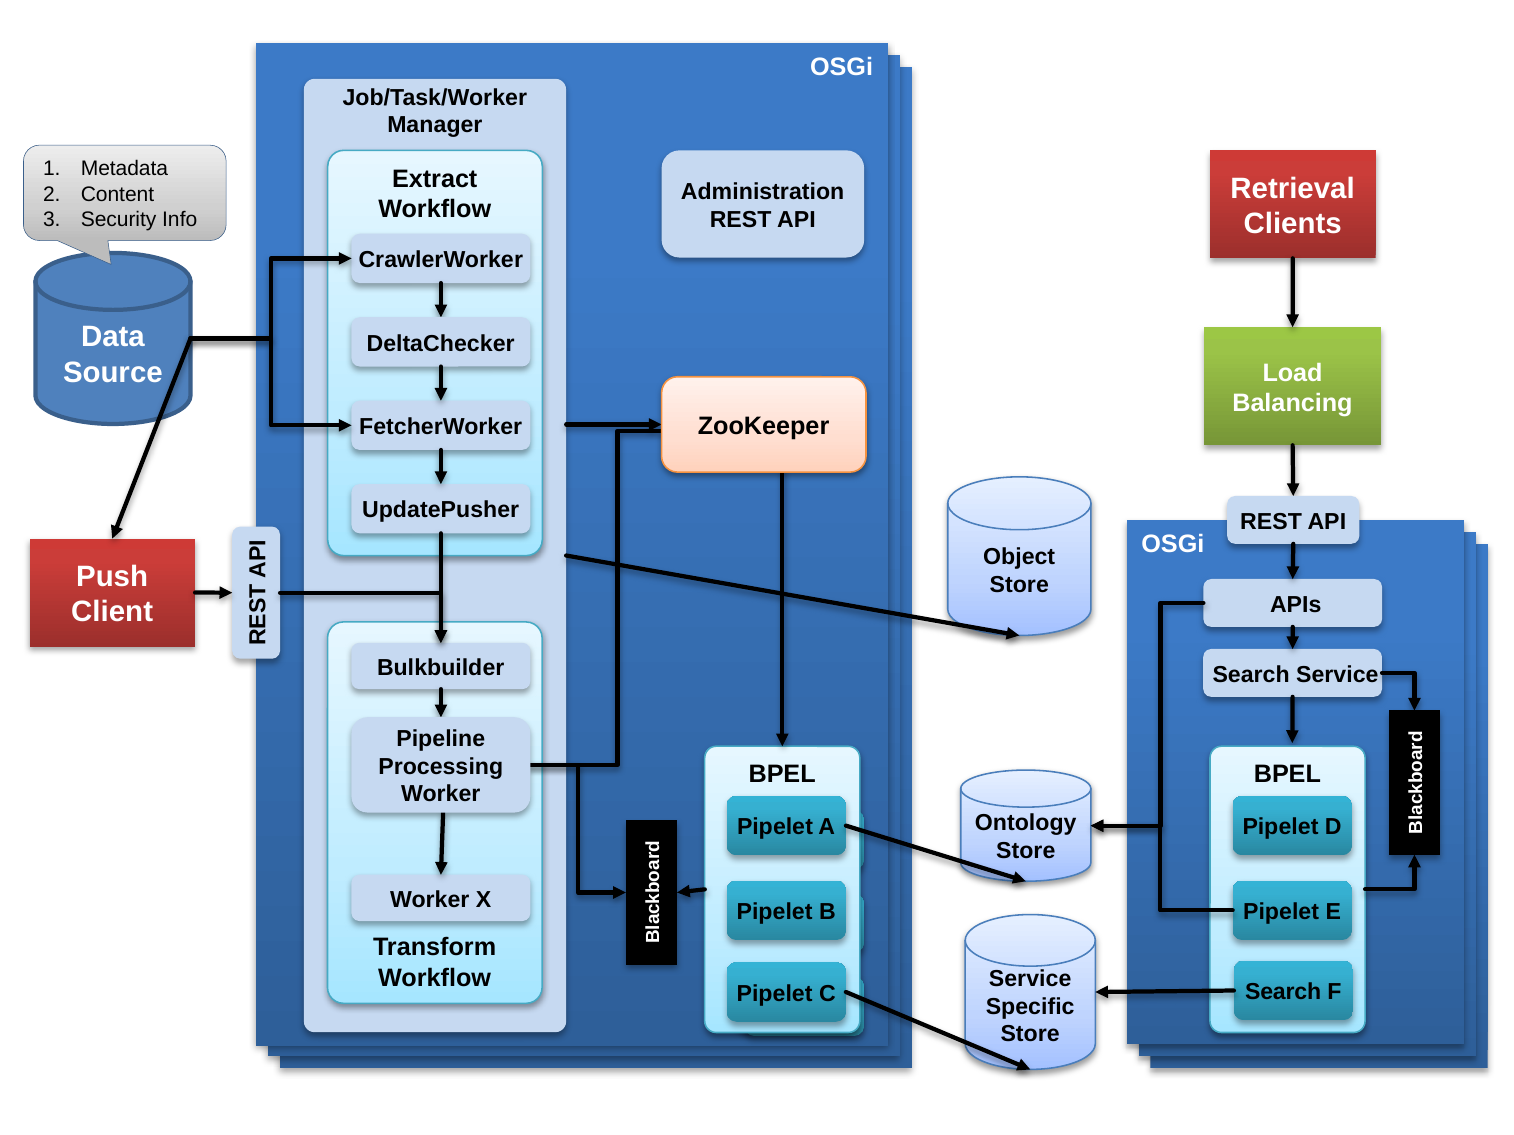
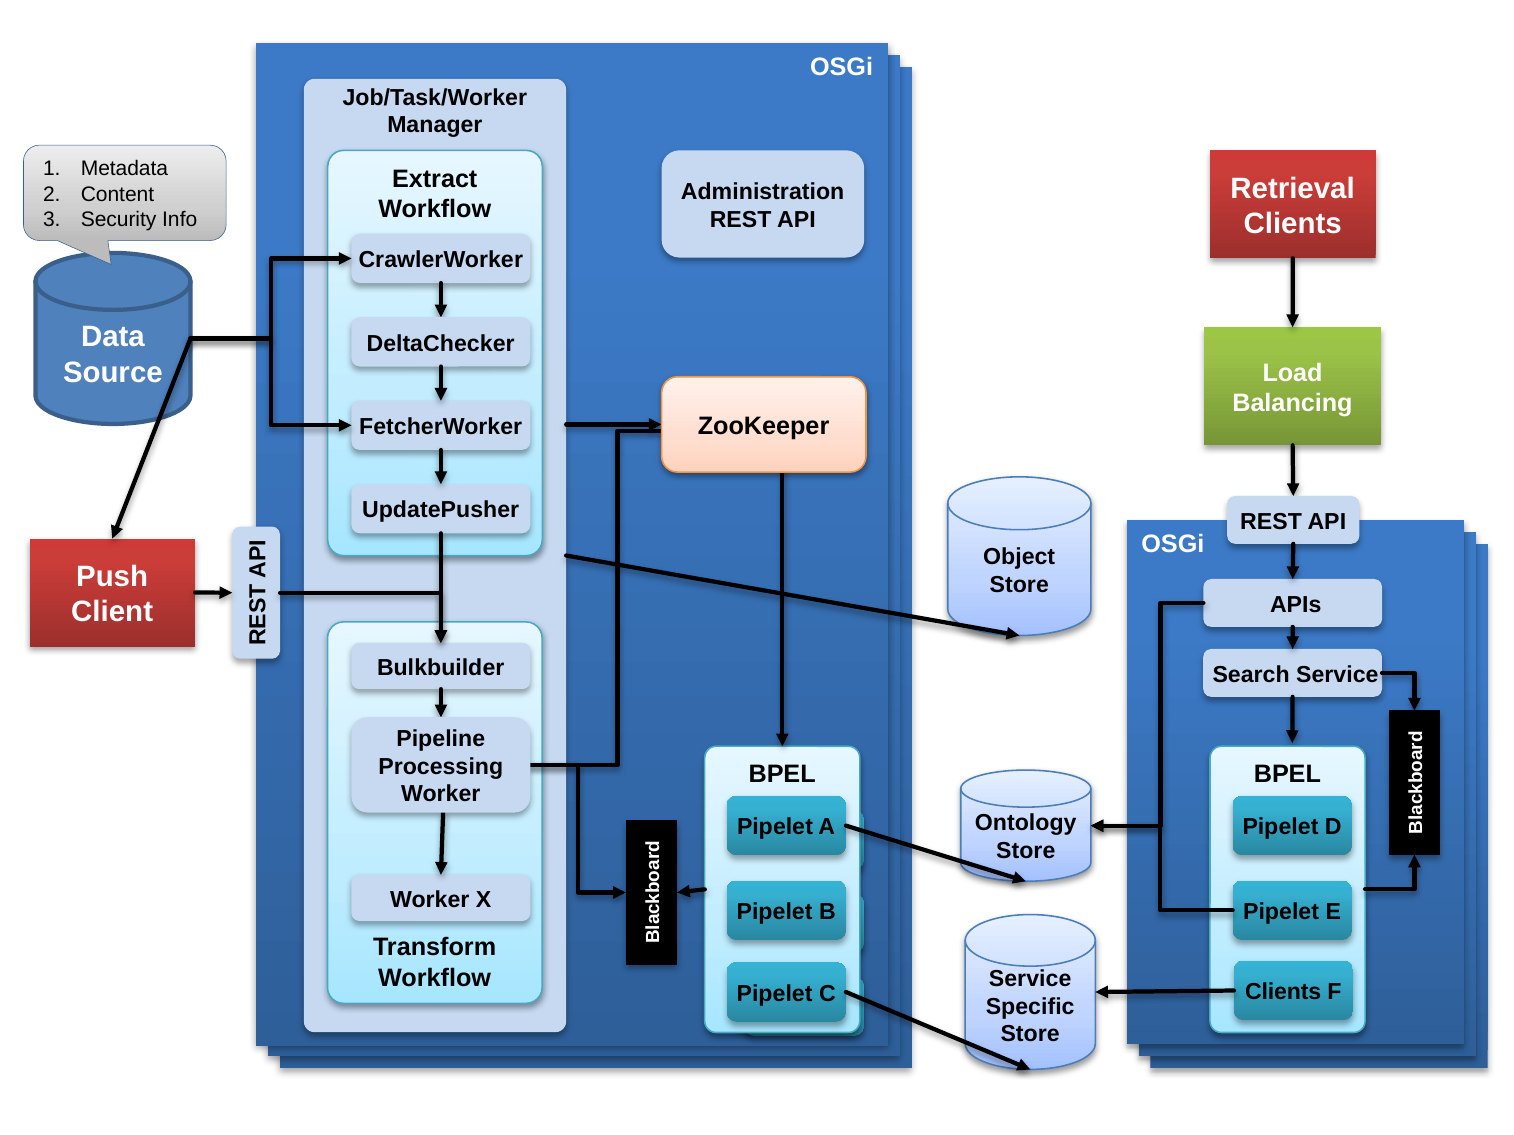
Search: Search -> Clients (1283, 993)
